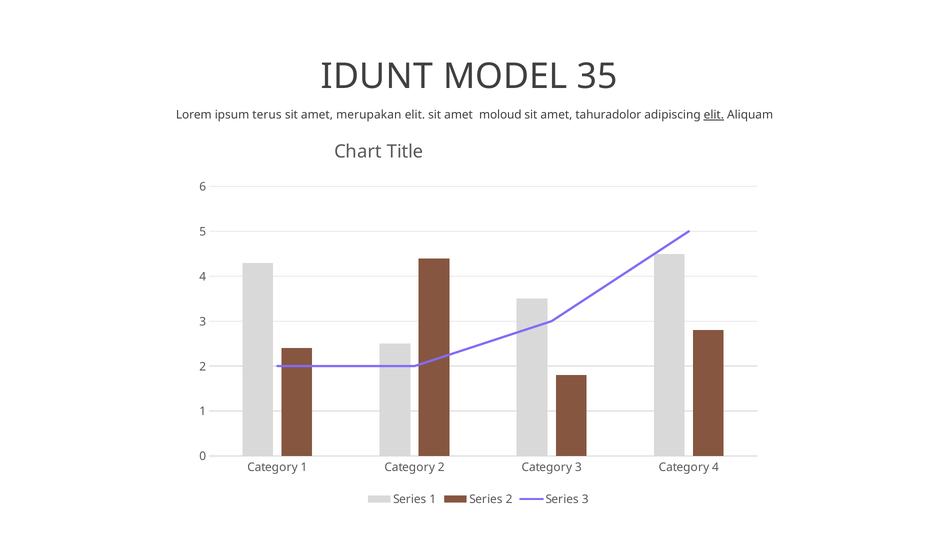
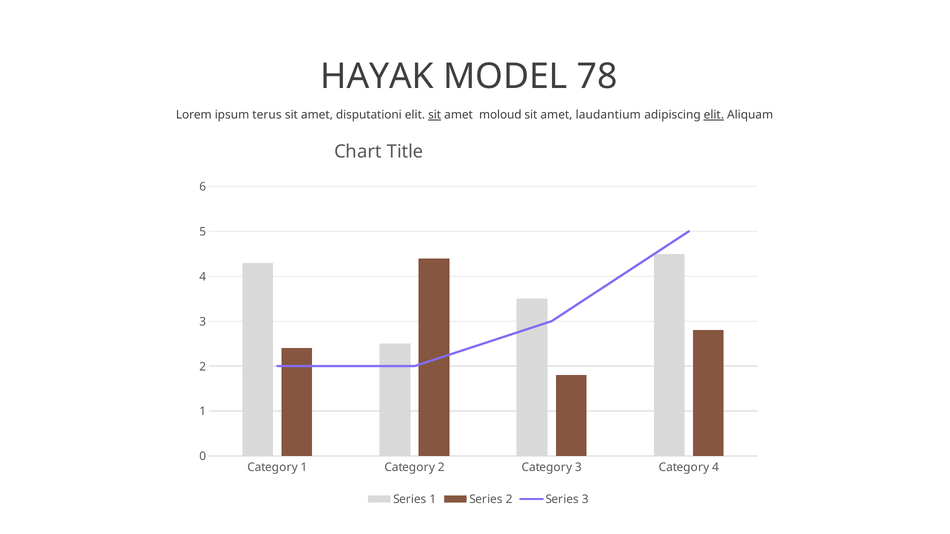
IDUNT: IDUNT -> HAYAK (377, 77)
35: 35 -> 78 (597, 77)
merupakan: merupakan -> disputationi (369, 115)
sit underline: none -> present (435, 115)
tahuradolor: tahuradolor -> laudantium (608, 115)
